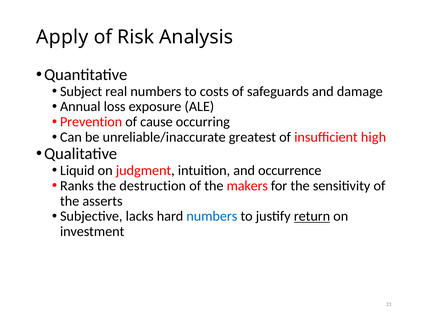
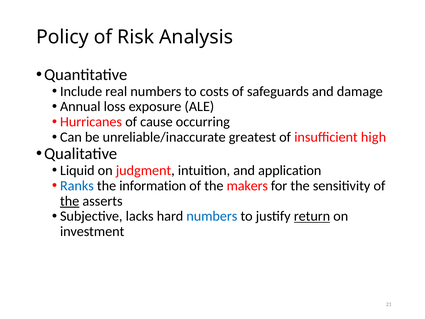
Apply: Apply -> Policy (62, 37)
Subject: Subject -> Include (81, 91)
Prevention: Prevention -> Hurricanes (91, 122)
occurrence: occurrence -> application (290, 170)
Ranks colour: black -> blue (77, 186)
destruction: destruction -> information (153, 186)
the underline: none -> present (70, 201)
